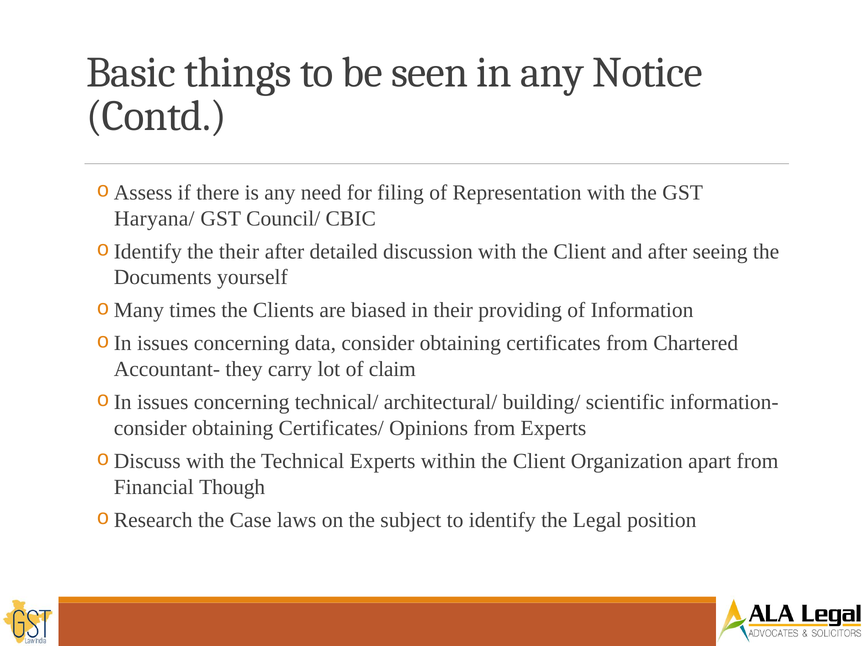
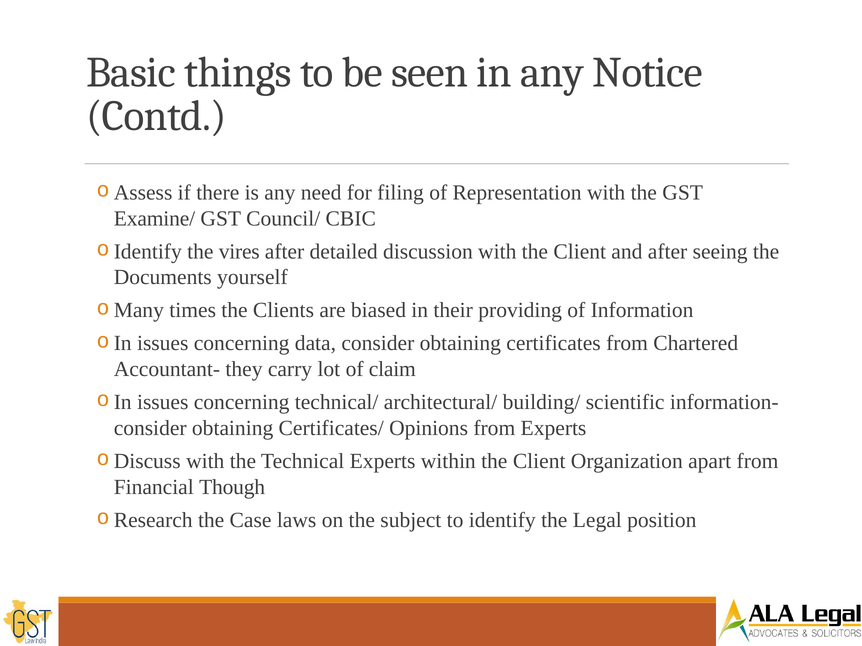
Haryana/: Haryana/ -> Examine/ (154, 219)
the their: their -> vires (239, 252)
